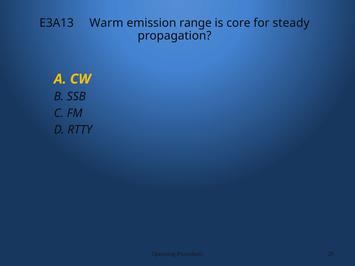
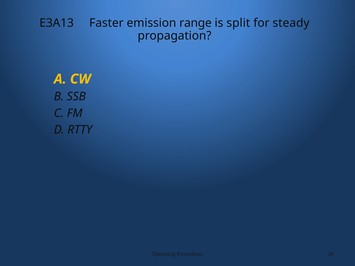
Warm: Warm -> Faster (106, 23)
core: core -> split (238, 23)
